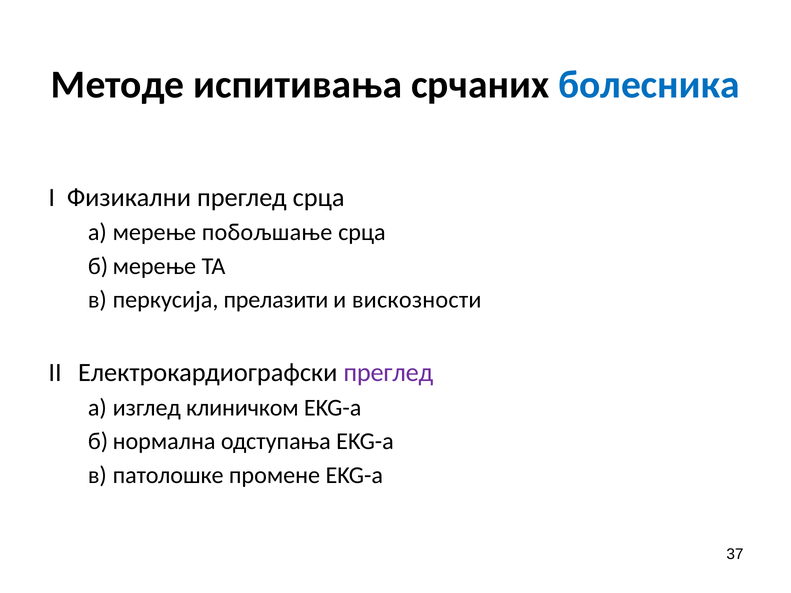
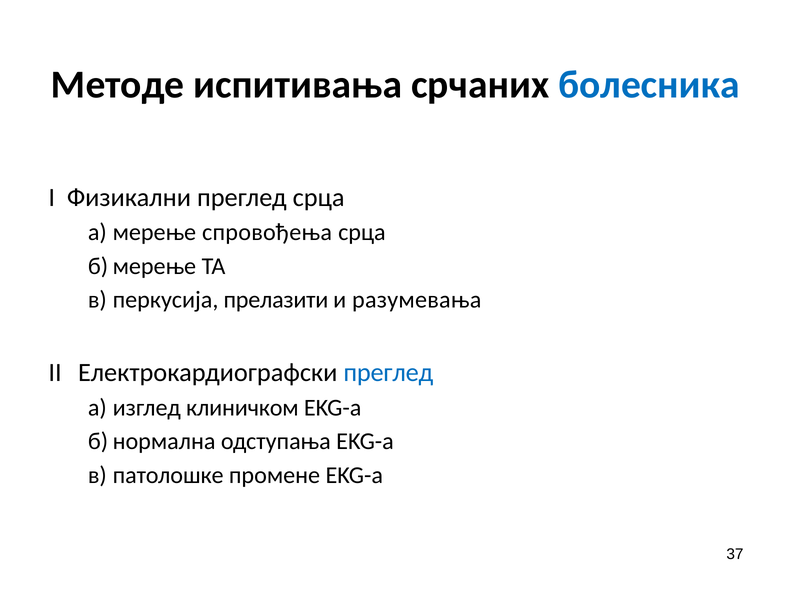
побољшање: побољшање -> спровођења (267, 232)
вискозности: вискозности -> разумевања (417, 300)
преглед colour: purple -> blue (388, 373)
